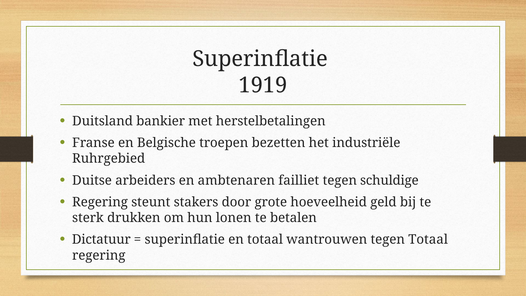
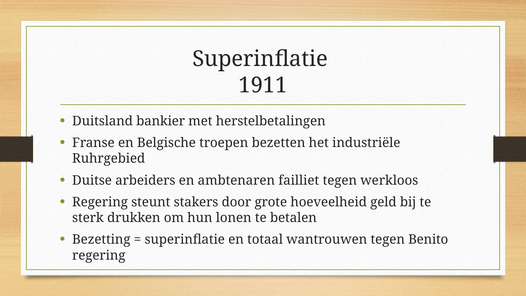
1919: 1919 -> 1911 (263, 85)
schuldige: schuldige -> werkloos (389, 180)
Dictatuur: Dictatuur -> Bezetting (101, 239)
tegen Totaal: Totaal -> Benito (428, 239)
